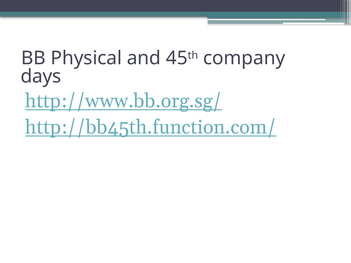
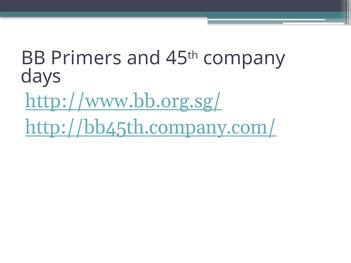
Physical: Physical -> Primers (86, 58)
http://bb45th.function.com/: http://bb45th.function.com/ -> http://bb45th.company.com/ (151, 127)
